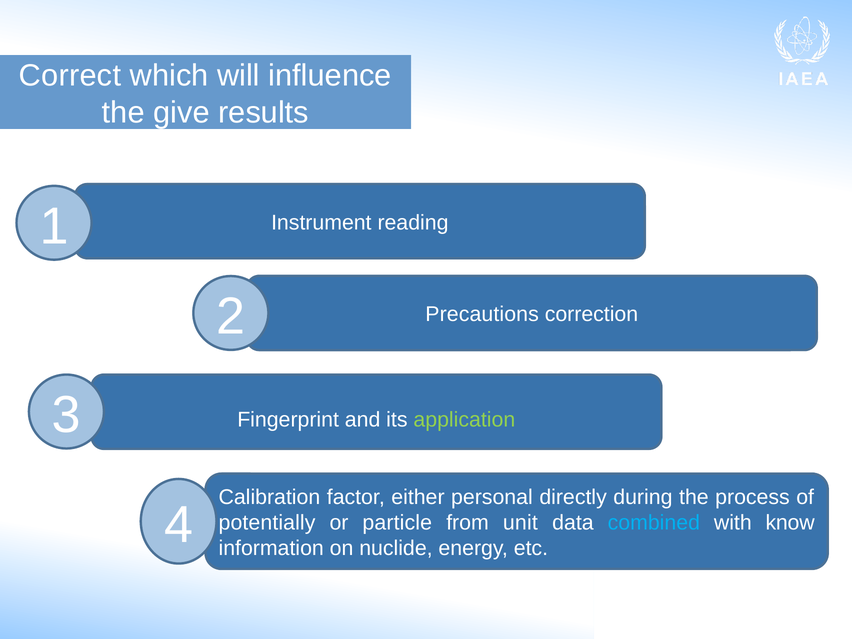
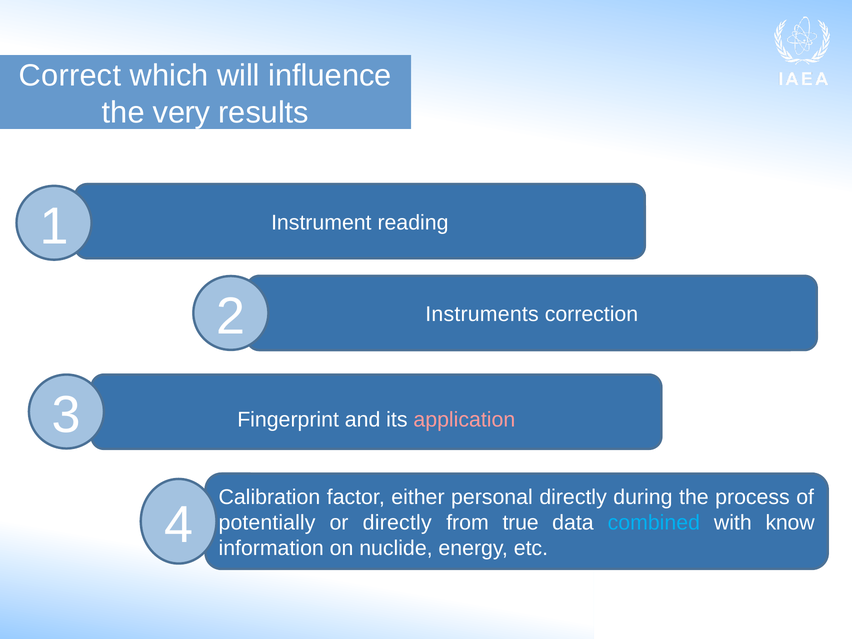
give: give -> very (182, 113)
Precautions: Precautions -> Instruments (482, 314)
application colour: light green -> pink (464, 420)
or particle: particle -> directly (397, 523)
unit: unit -> true (521, 523)
